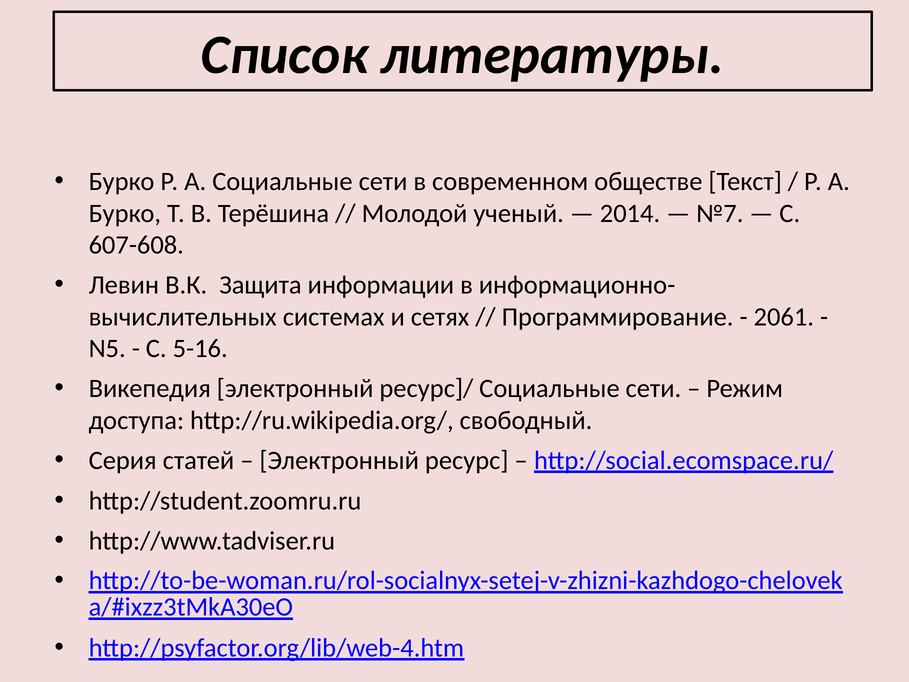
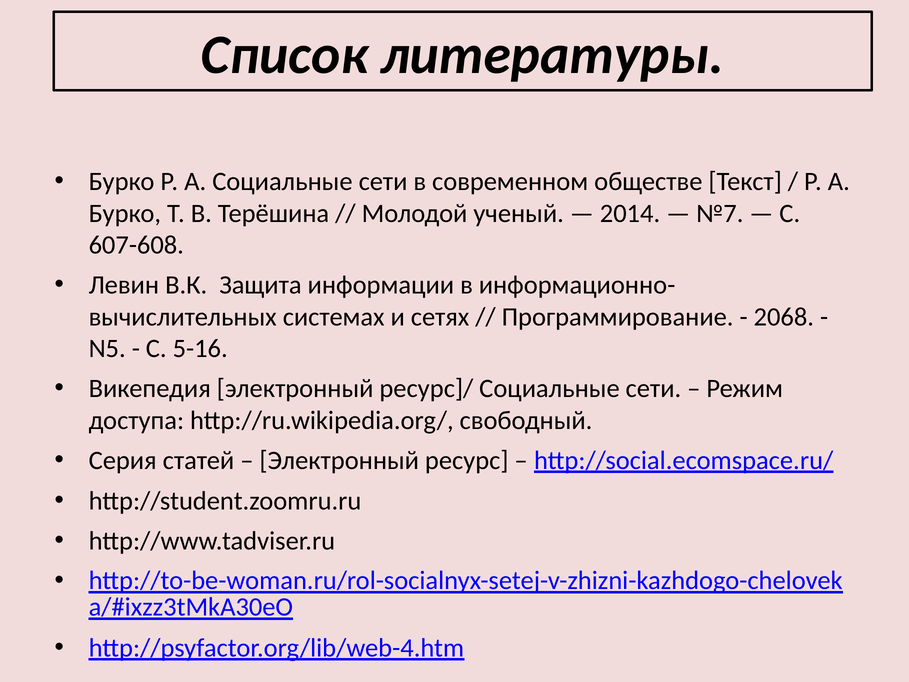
2061: 2061 -> 2068 (784, 317)
